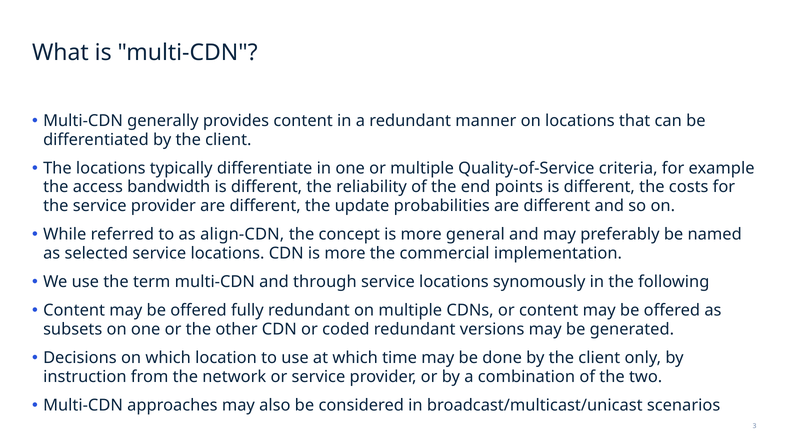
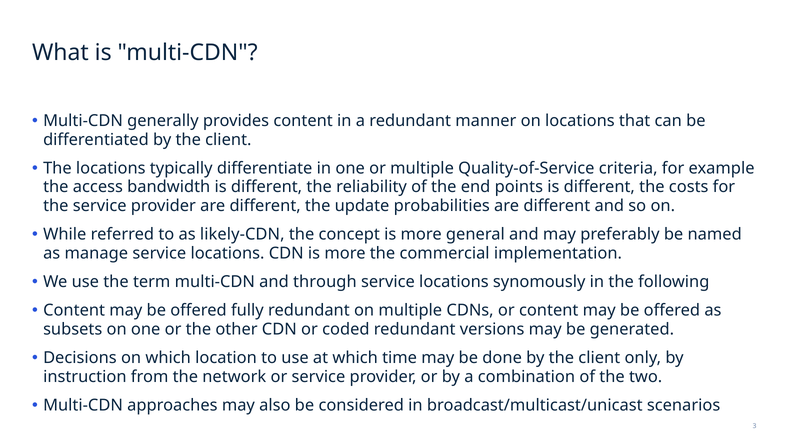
align-CDN: align-CDN -> likely-CDN (242, 234)
selected: selected -> manage (96, 253)
